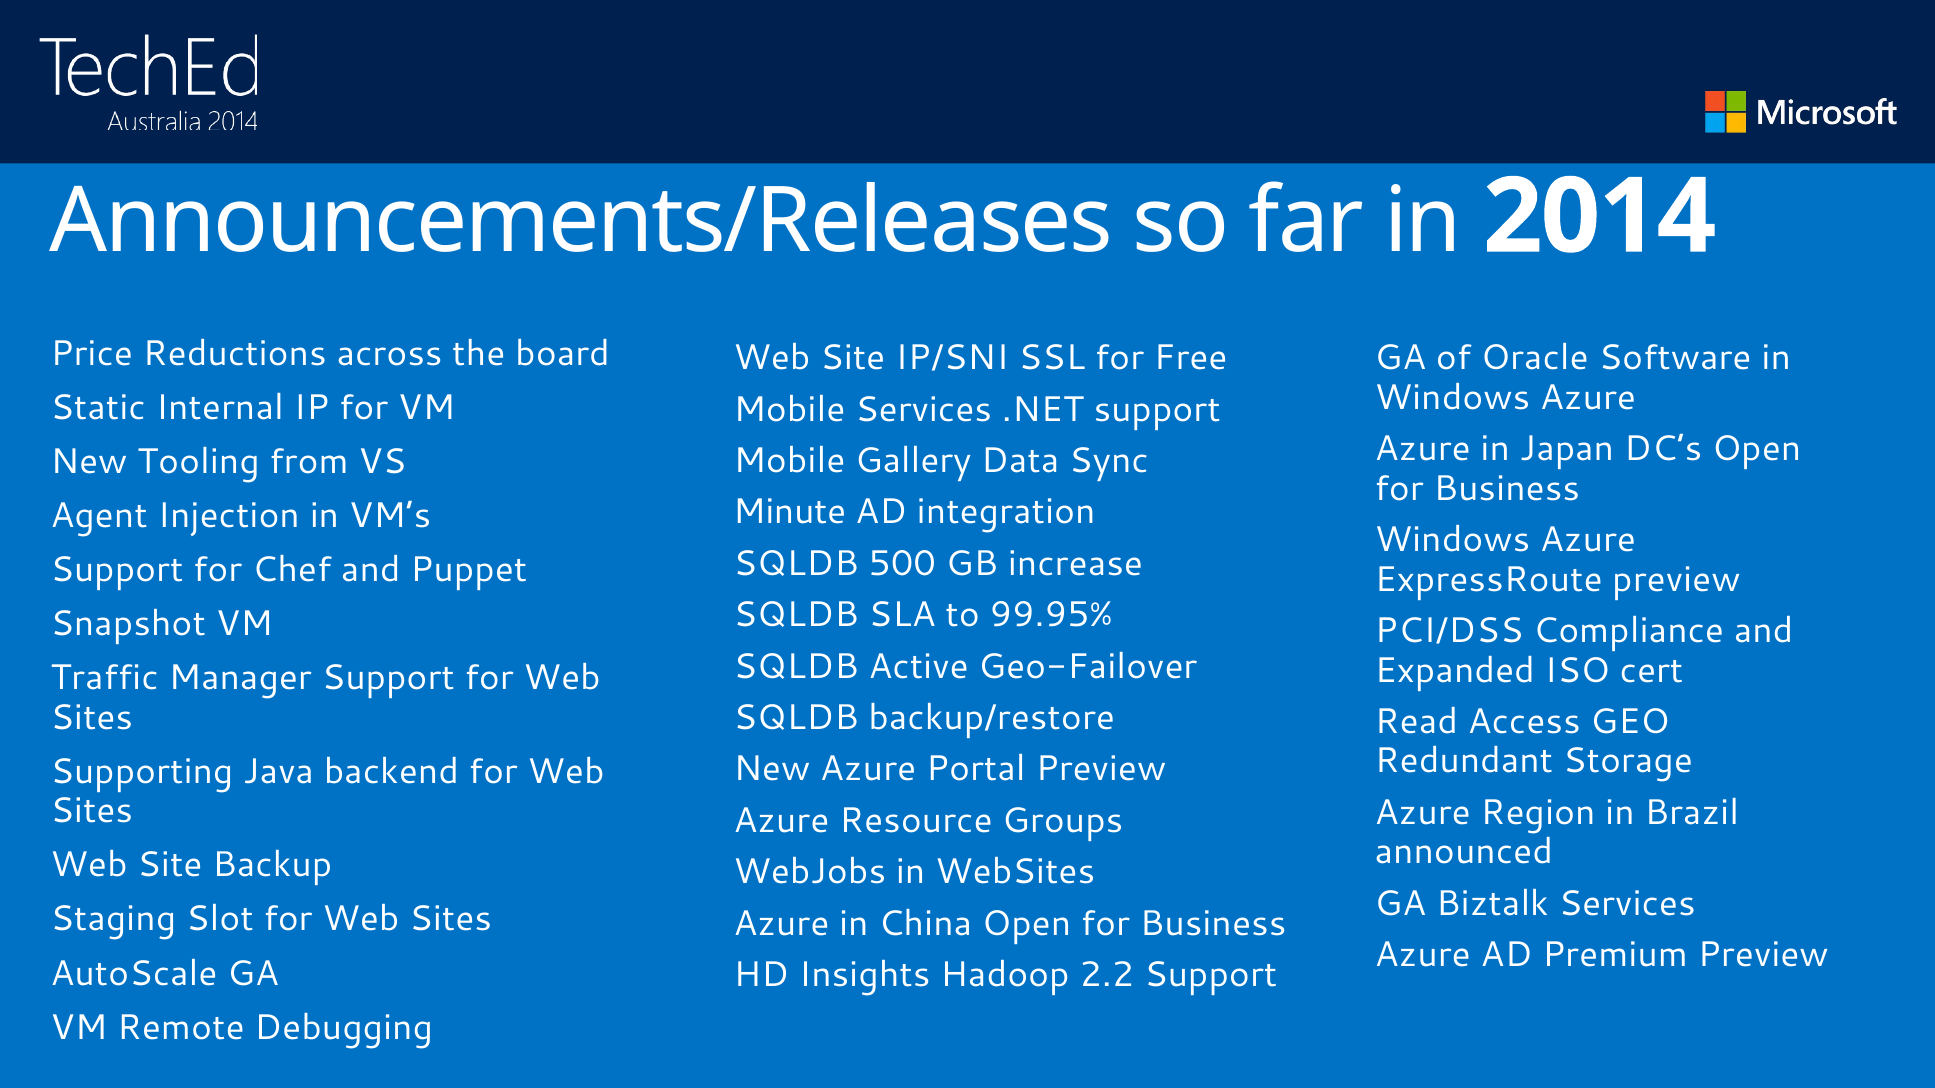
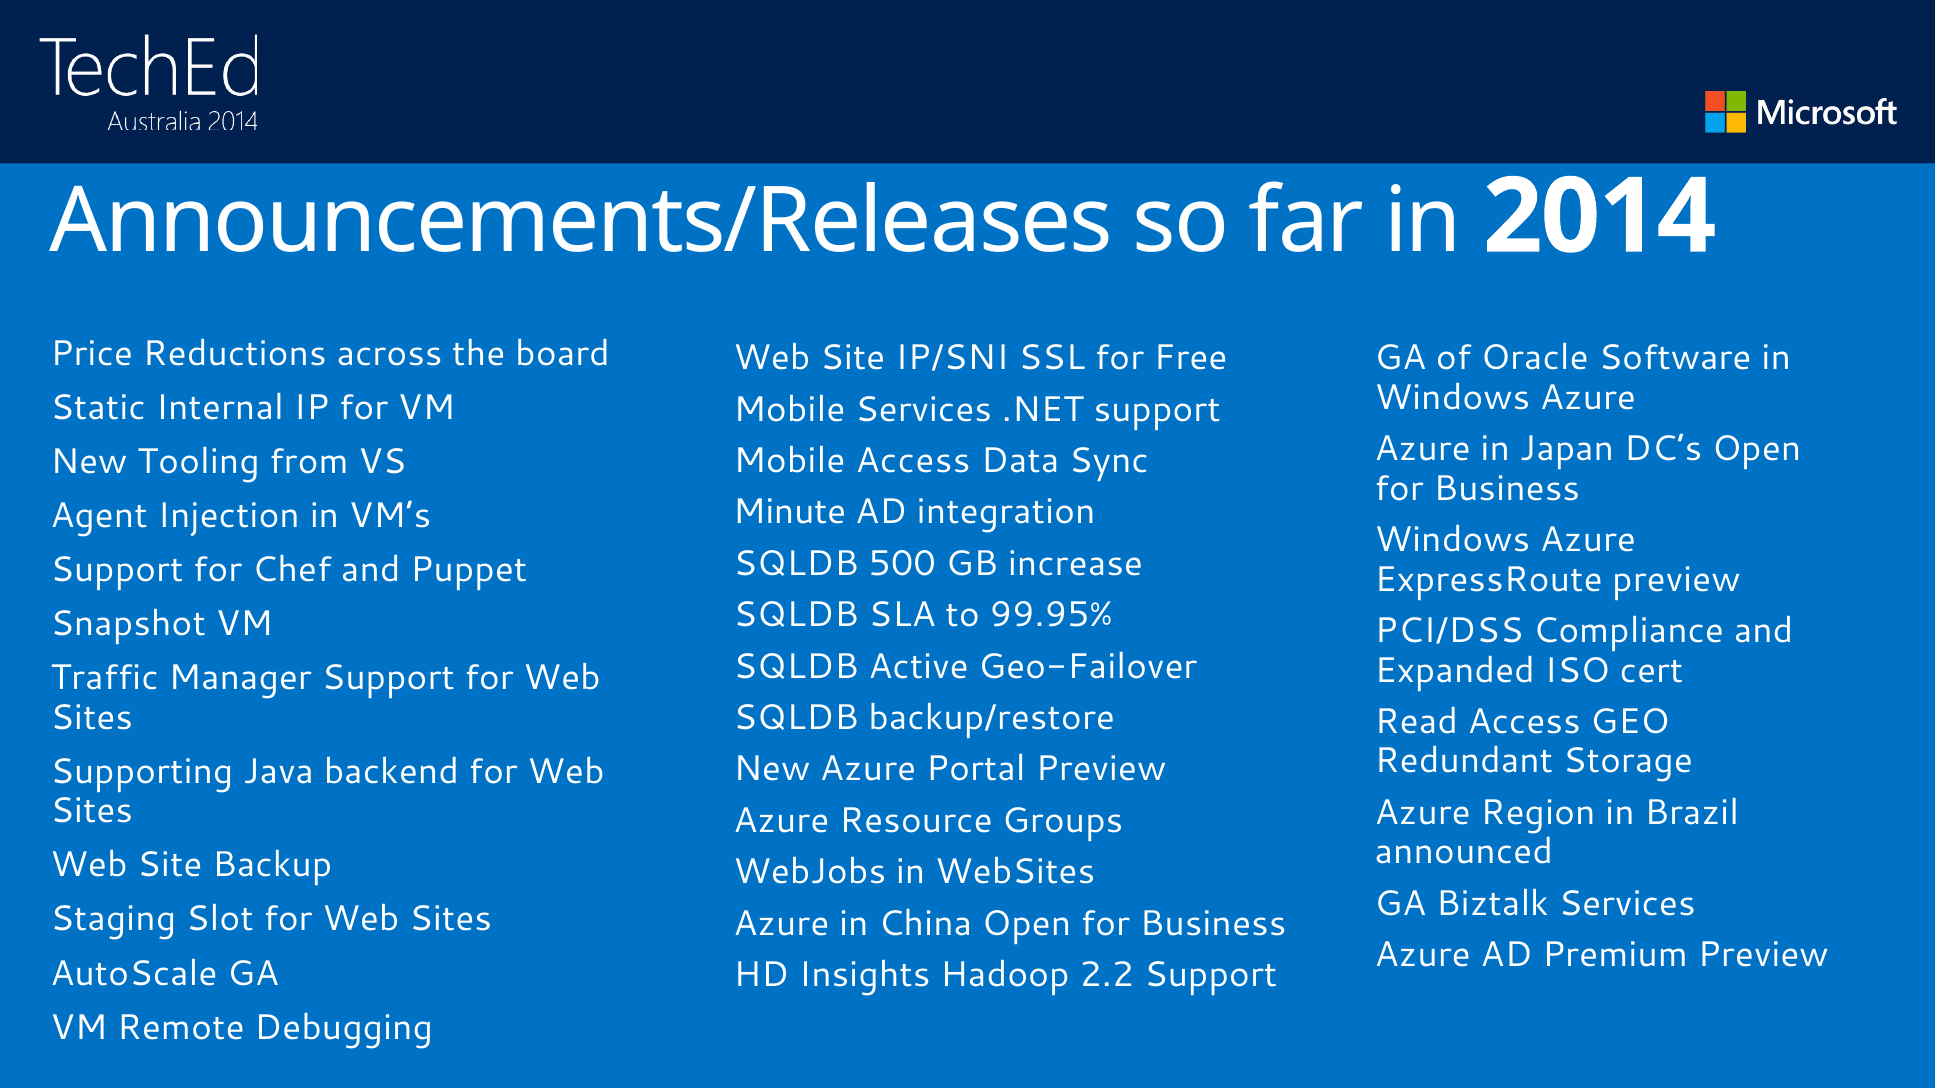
Mobile Gallery: Gallery -> Access (913, 461)
